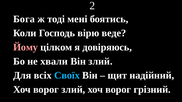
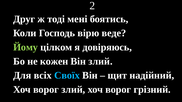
Бога: Бога -> Друг (24, 19)
Йому colour: pink -> light green (26, 47)
хвали: хвали -> кожен (54, 62)
